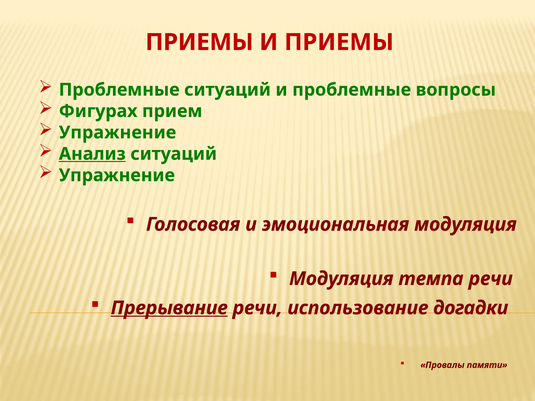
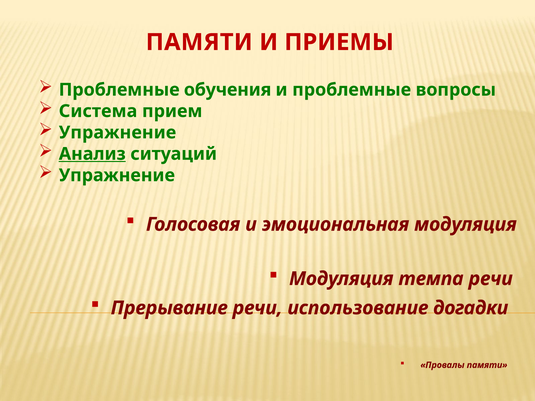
ПРИЕМЫ: ПРИЕМЫ -> ПАМЯТИ (199, 42)
Проблемные ситуаций: ситуаций -> обучения (228, 90)
Фигурах: Фигурах -> Система (98, 111)
Прерывание underline: present -> none (169, 308)
